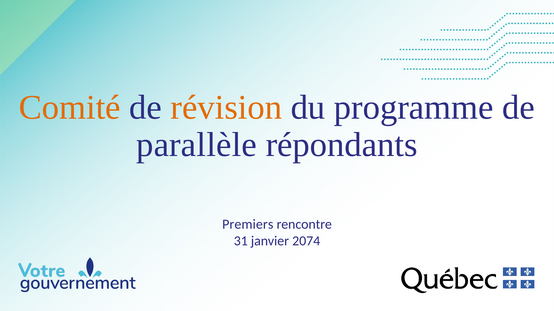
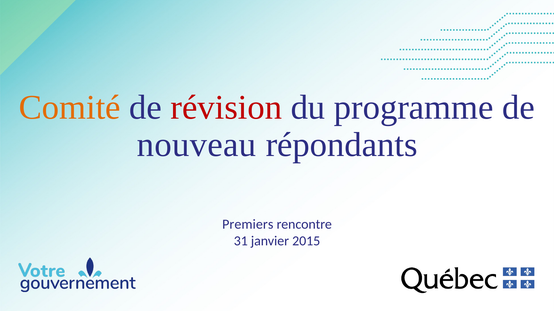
révision colour: orange -> red (226, 108)
parallèle: parallèle -> nouveau (196, 145)
2074: 2074 -> 2015 (306, 241)
